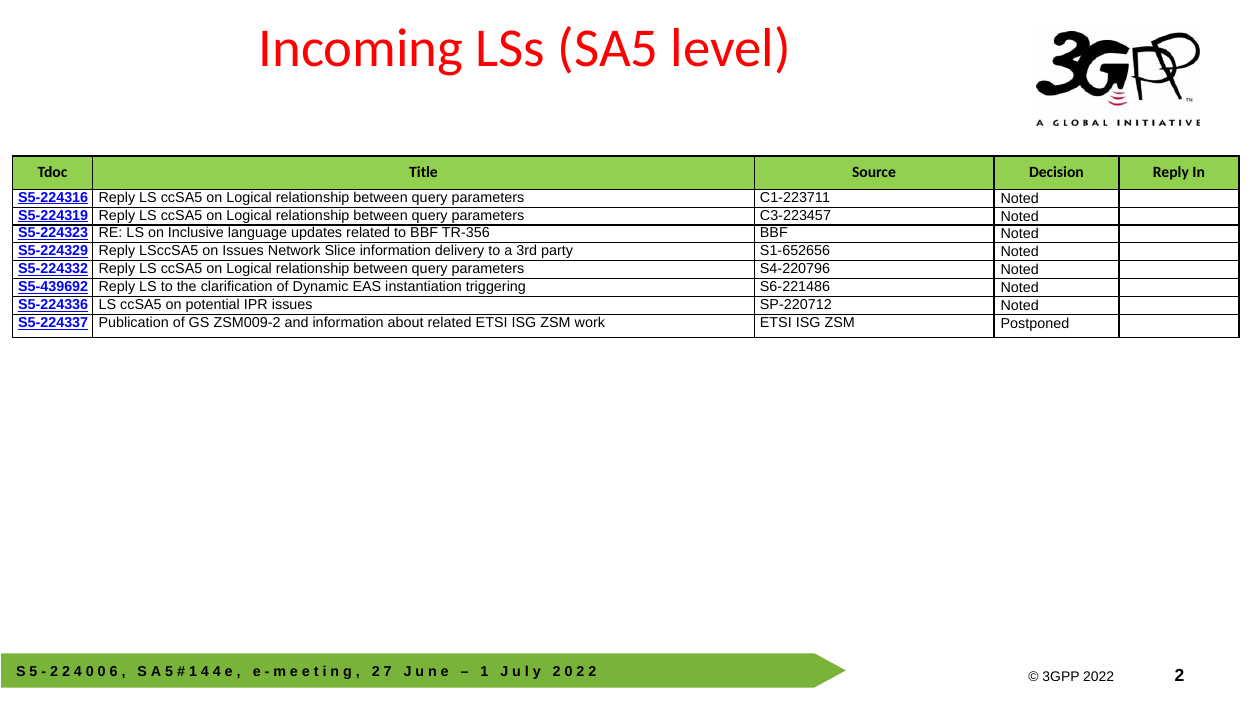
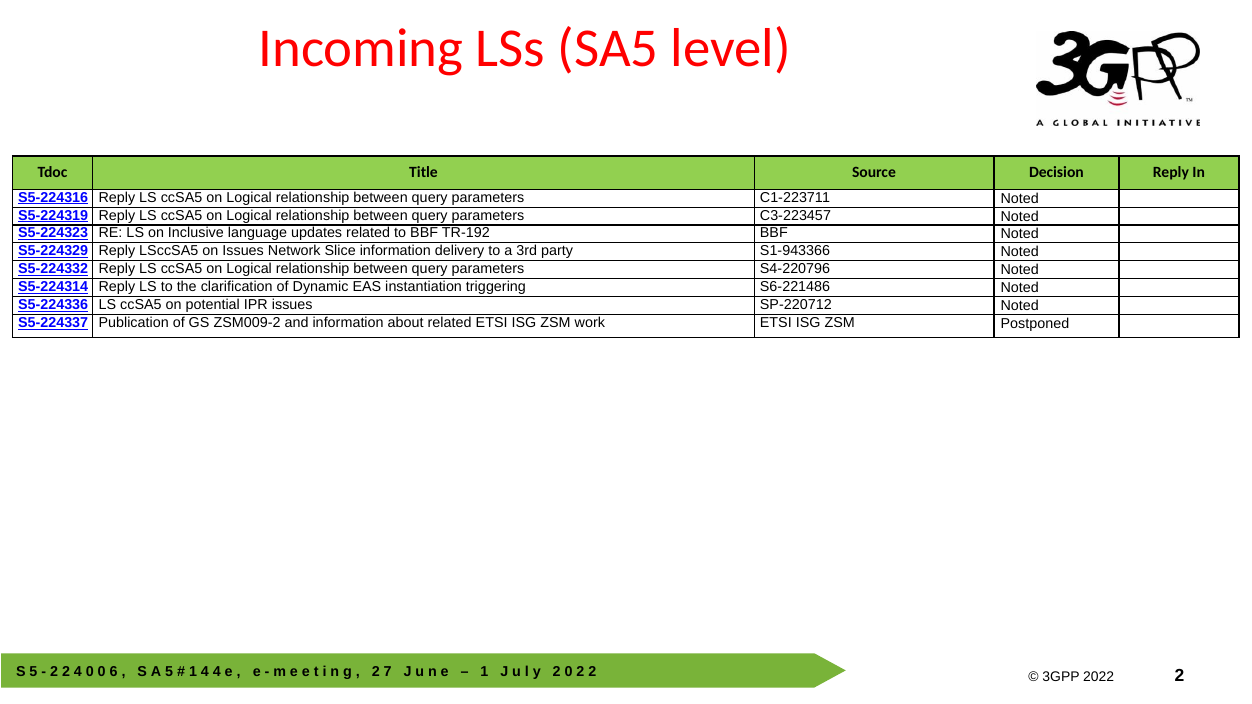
TR-356: TR-356 -> TR-192 (466, 233)
S1-652656: S1-652656 -> S1-943366 (795, 251)
S5-439692: S5-439692 -> S5-224314 (53, 287)
